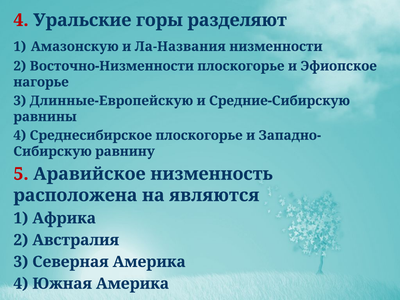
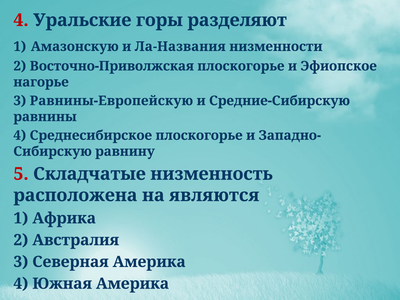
Восточно-Низменности: Восточно-Низменности -> Восточно-Приволжская (112, 66)
Длинные-Европейскую: Длинные-Европейскую -> Равнины-Европейскую (111, 101)
Аравийское: Аравийское -> Складчатые (90, 174)
